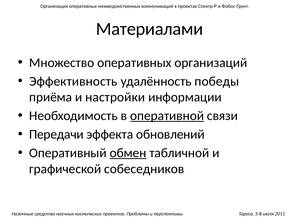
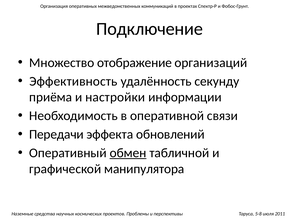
Материалами: Материалами -> Подключение (150, 29)
Множество оперативных: оперативных -> отображение (134, 63)
победы: победы -> секунду (217, 81)
оперативной underline: present -> none (167, 116)
собеседников: собеседников -> манипулятора (144, 169)
